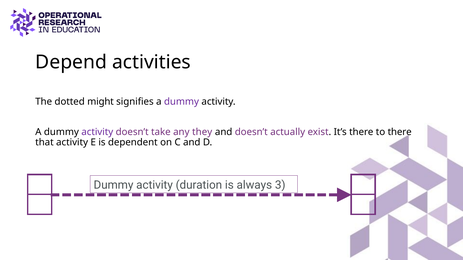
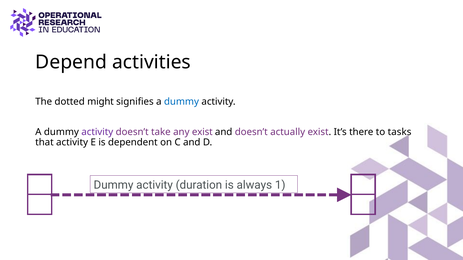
dummy colour: purple -> blue (182, 102)
any they: they -> exist (202, 132)
to there: there -> tasks (400, 132)
3: 3 -> 1 (280, 185)
